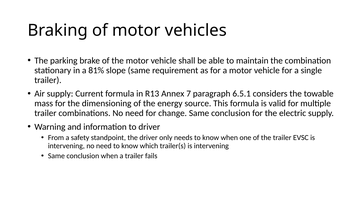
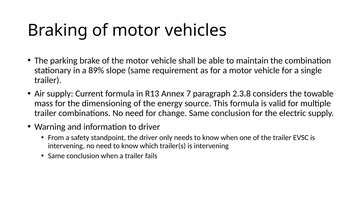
81%: 81% -> 89% (96, 70)
6.5.1: 6.5.1 -> 2.3.8 (242, 93)
